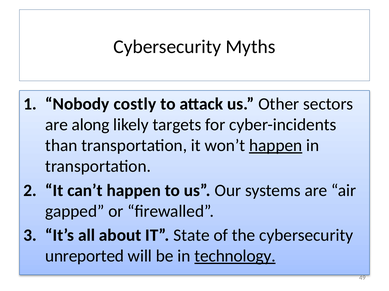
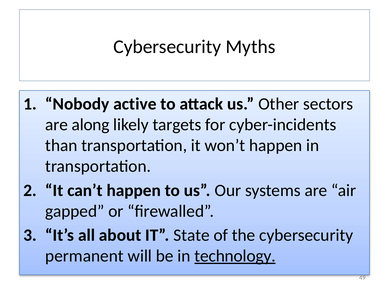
costly: costly -> active (135, 104)
happen underline: present -> none (276, 146)
unreported: unreported -> permanent (84, 257)
